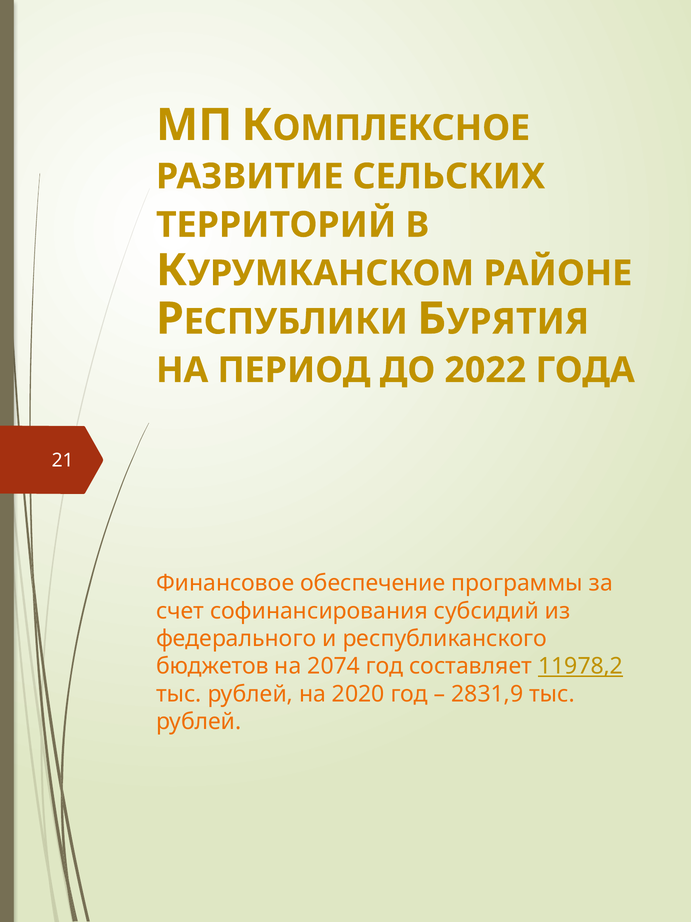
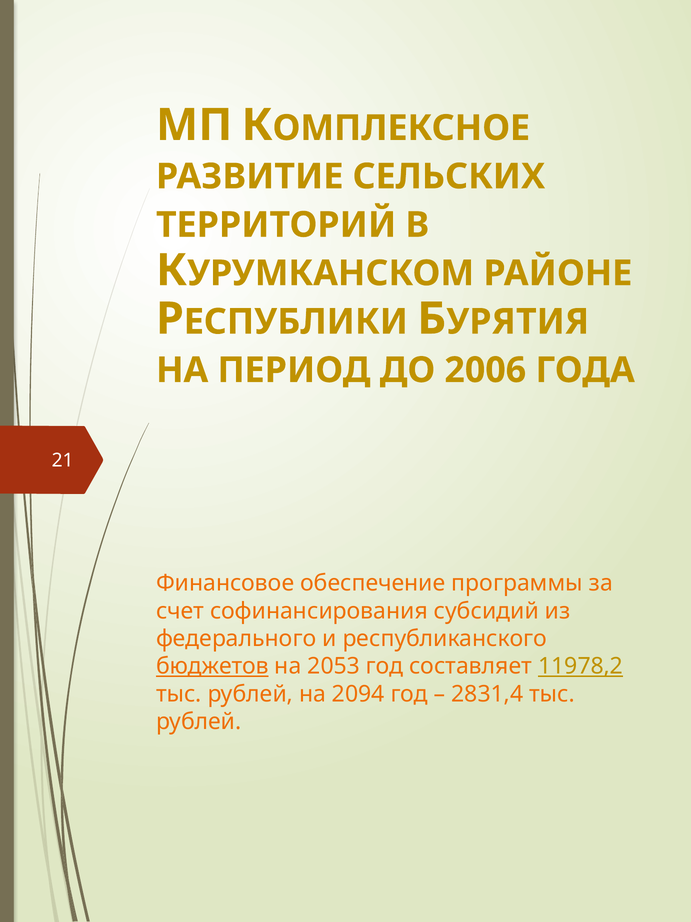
2022: 2022 -> 2006 (485, 370)
бюджетов underline: none -> present (212, 666)
2074: 2074 -> 2053 (334, 666)
2020: 2020 -> 2094 (358, 693)
2831,9: 2831,9 -> 2831,4 (487, 693)
